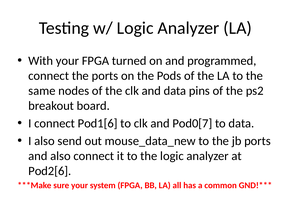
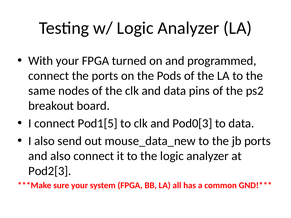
Pod1[6: Pod1[6 -> Pod1[5 (98, 124)
Pod0[7: Pod0[7 -> Pod0[3 (192, 124)
Pod2[6: Pod2[6 -> Pod2[3 (50, 171)
